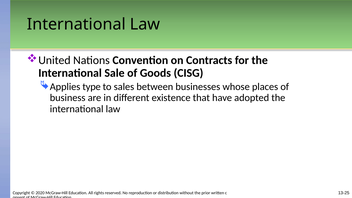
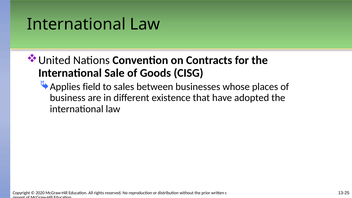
type: type -> field (92, 87)
